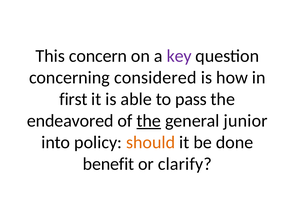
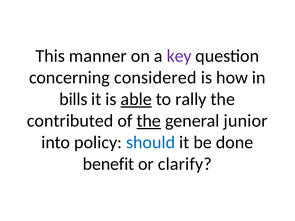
concern: concern -> manner (98, 56)
first: first -> bills (73, 99)
able underline: none -> present (136, 99)
pass: pass -> rally (191, 99)
endeavored: endeavored -> contributed (70, 121)
should colour: orange -> blue (151, 143)
